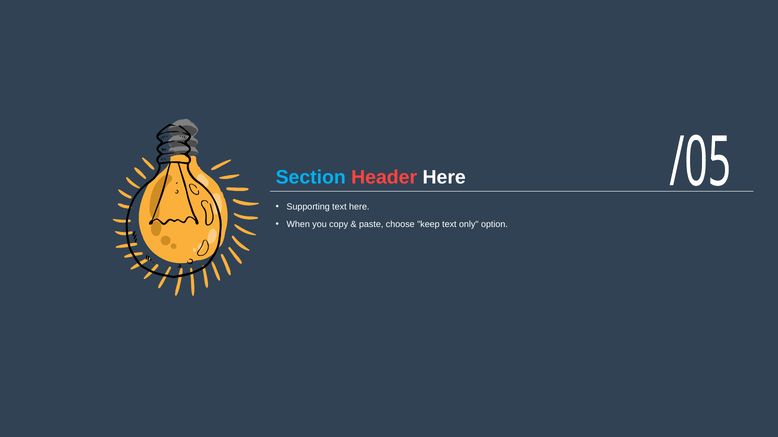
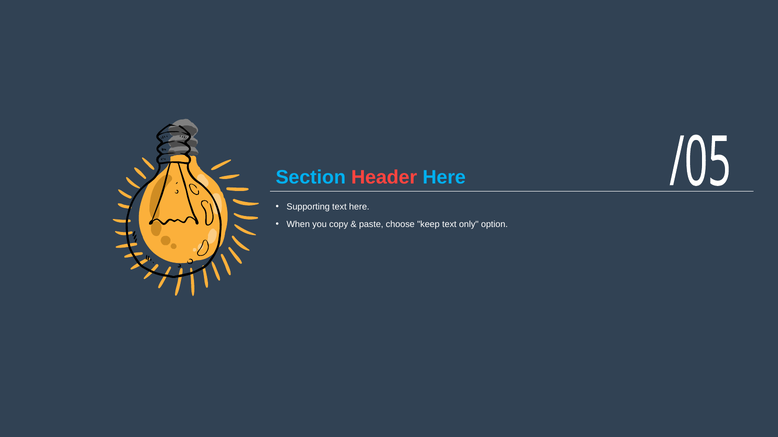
Here colour: white -> light blue (444, 177)
